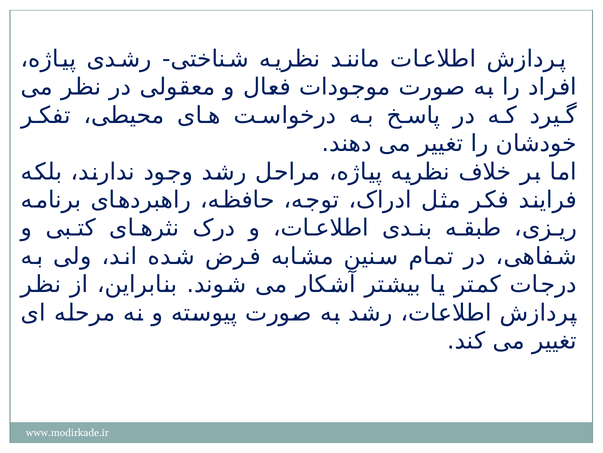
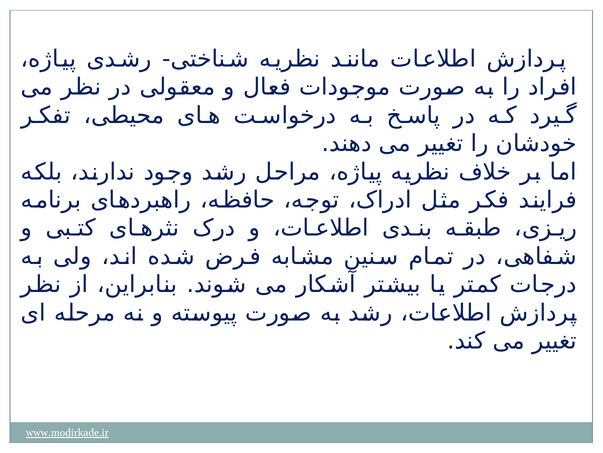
www.modirkade.ir underline: none -> present (67, 432)
